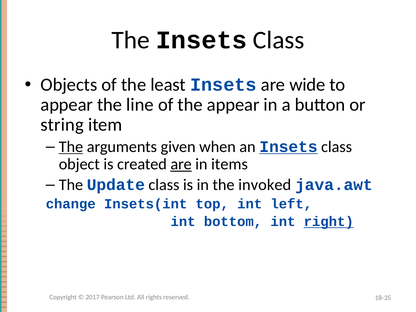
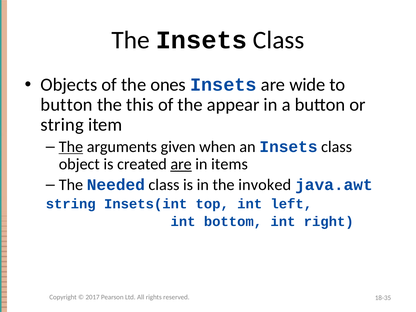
least: least -> ones (168, 85)
appear: appear -> button (67, 105)
line: line -> this (140, 105)
Insets underline: present -> none (288, 147)
Update: Update -> Needed (116, 185)
change: change -> string (71, 204)
right underline: present -> none (329, 222)
